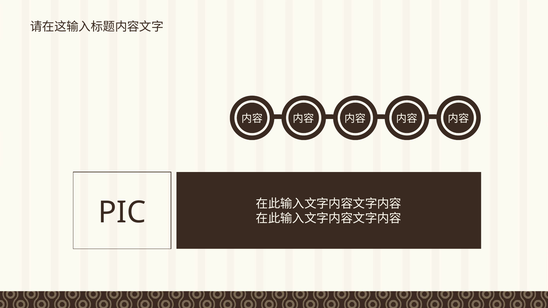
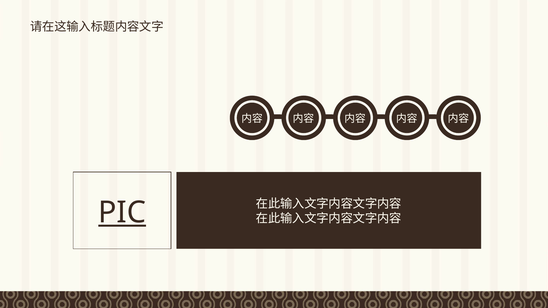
PIC underline: none -> present (122, 213)
